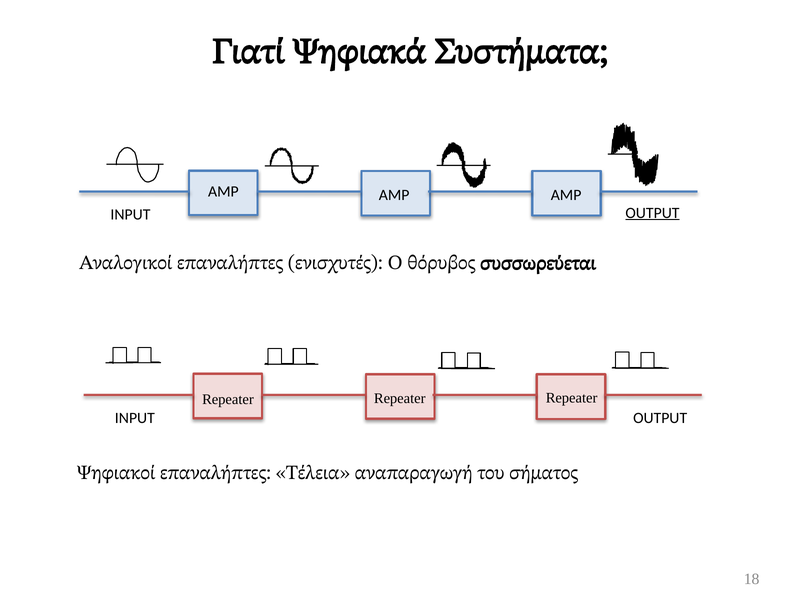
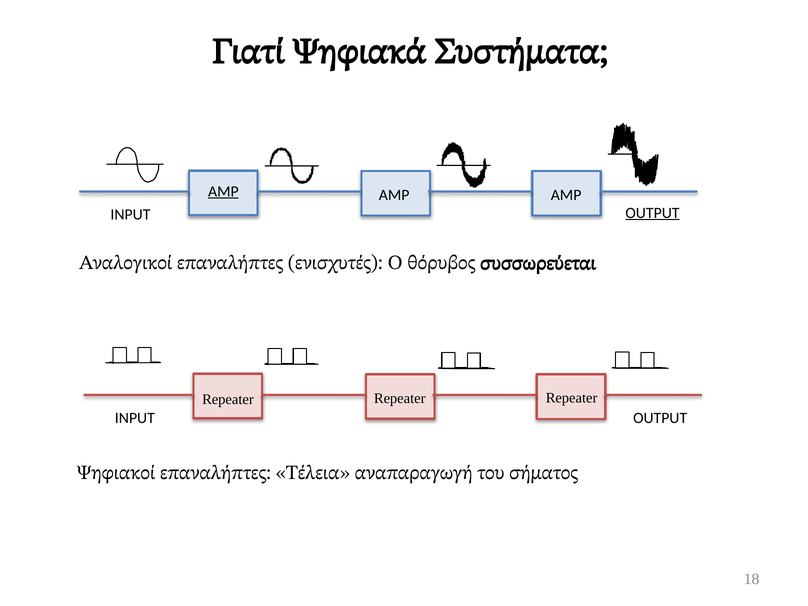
AMP underline: none -> present (223, 191)
